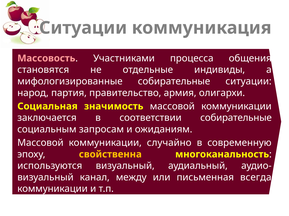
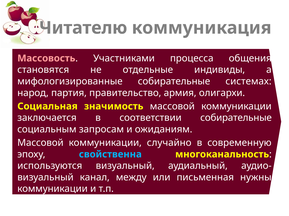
Ситуации: Ситуации -> Читателю (83, 28)
собирательные ситуации: ситуации -> системах (248, 82)
свойственна colour: yellow -> light blue (110, 155)
всегда: всегда -> нужны (256, 178)
